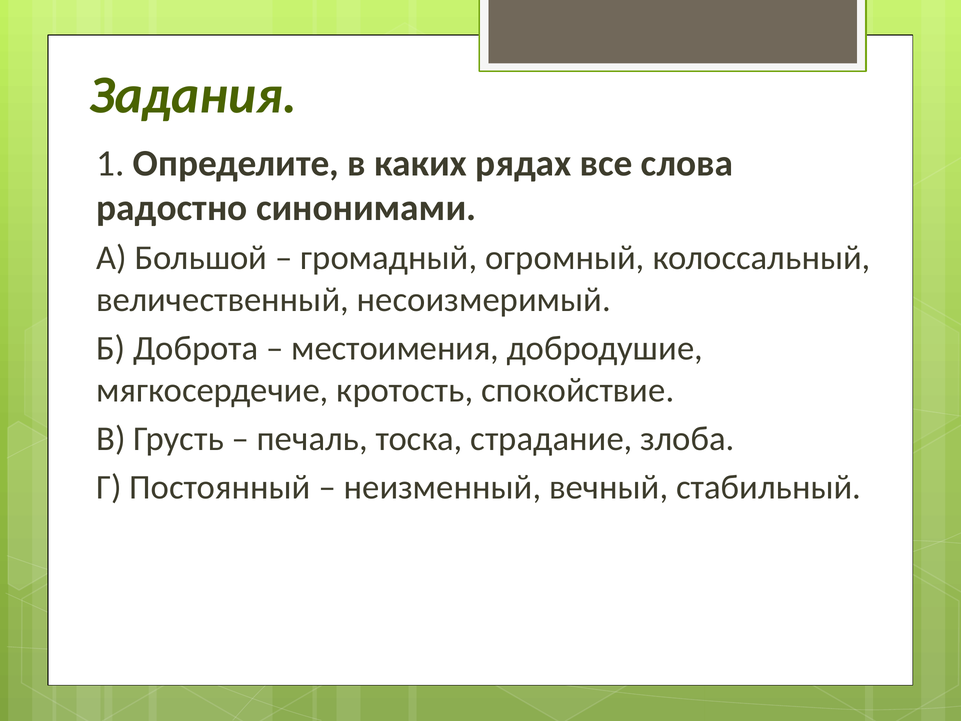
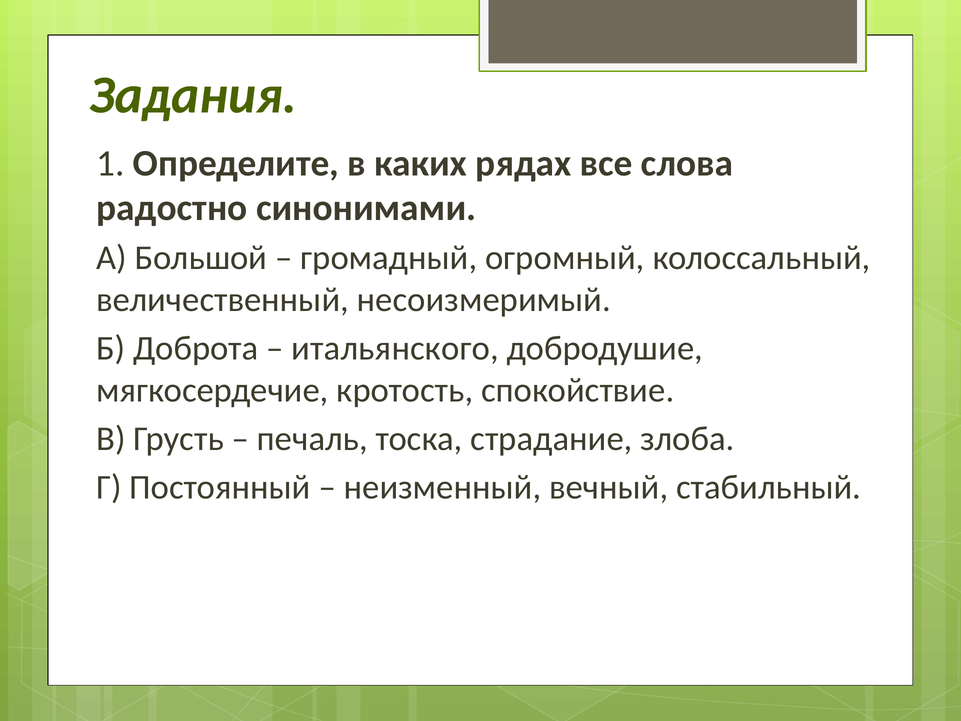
местоимения: местоимения -> итальянского (395, 348)
